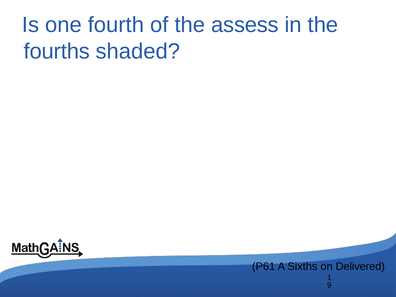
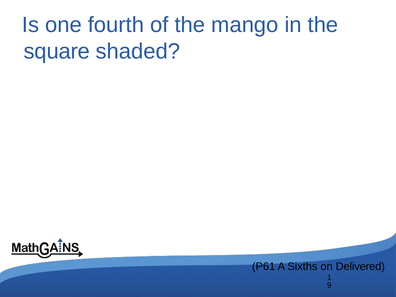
assess: assess -> mango (245, 25)
fourths: fourths -> square (57, 51)
